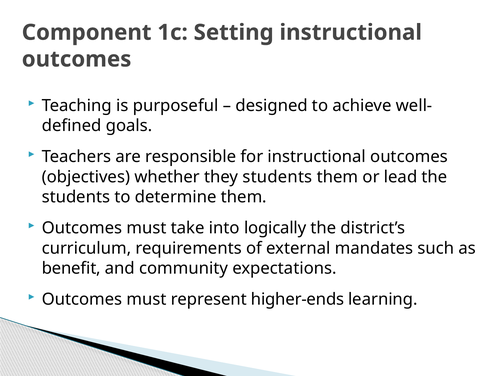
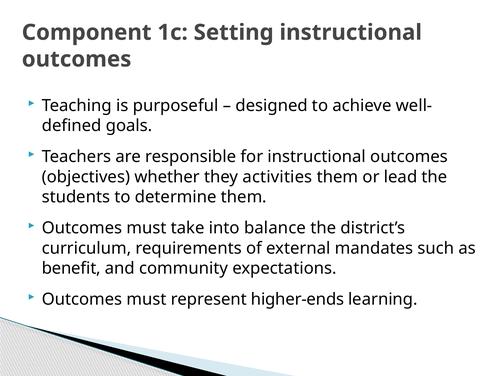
they students: students -> activities (277, 177)
logically: logically -> balance (275, 228)
